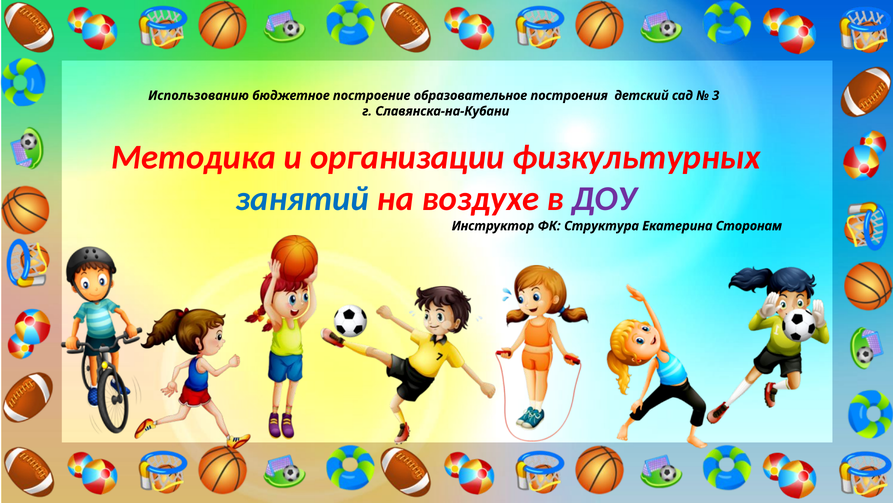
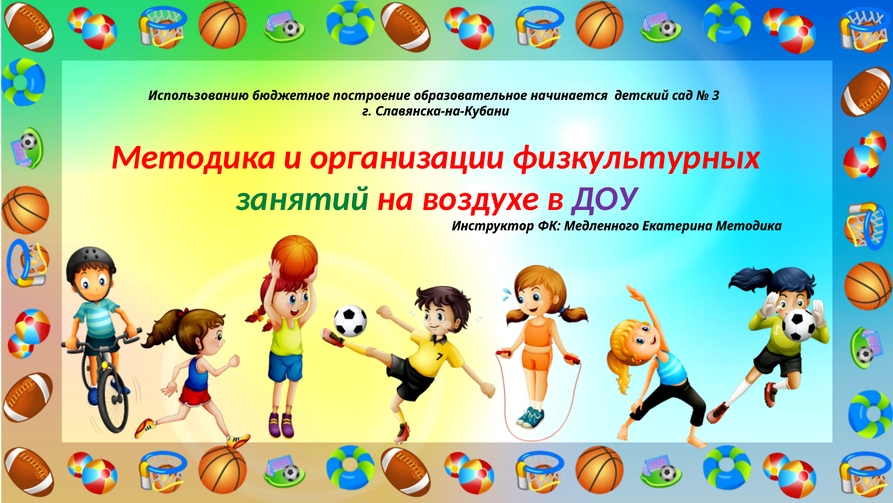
построения: построения -> начинается (569, 95)
занятий colour: blue -> green (302, 199)
Структура: Структура -> Медленного (602, 226)
Екатерина Сторонам: Сторонам -> Методика (749, 226)
